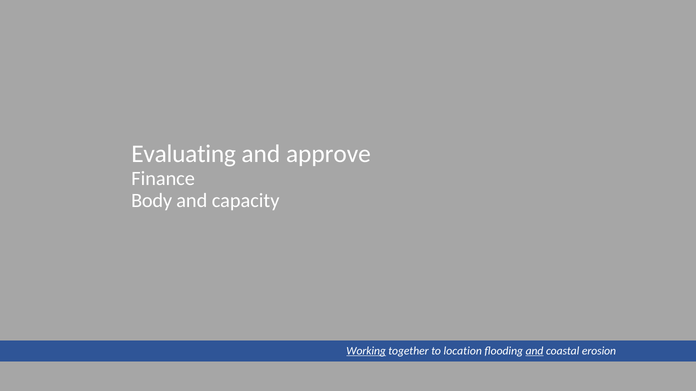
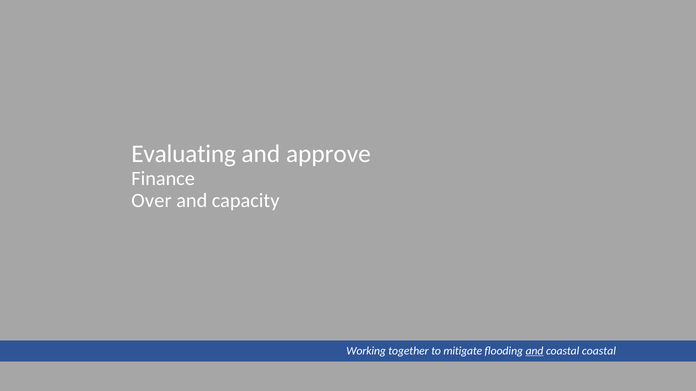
Body: Body -> Over (151, 201)
Working underline: present -> none (366, 351)
location: location -> mitigate (463, 351)
coastal erosion: erosion -> coastal (599, 351)
